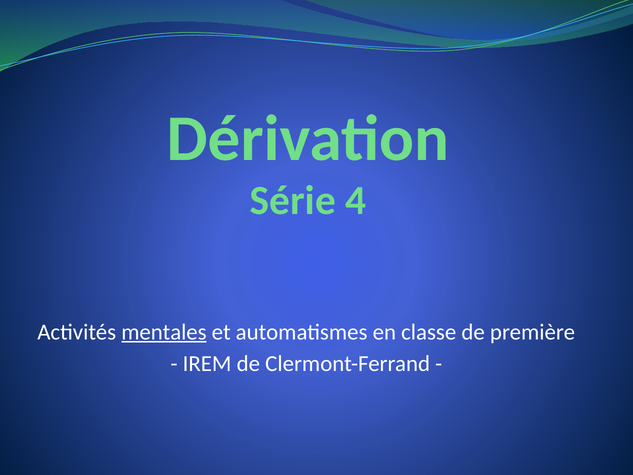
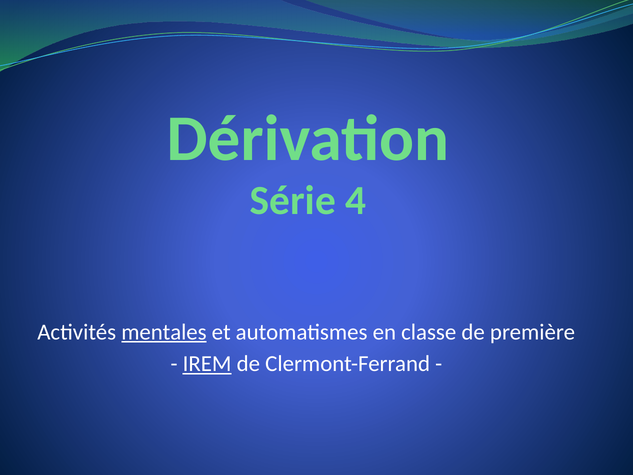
IREM underline: none -> present (207, 364)
